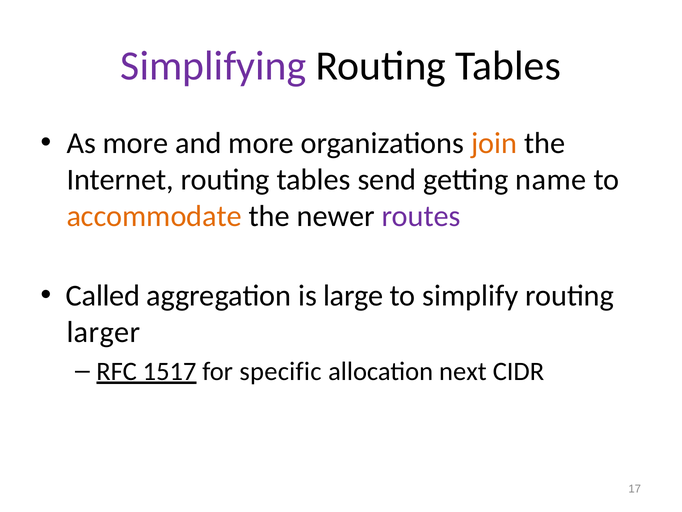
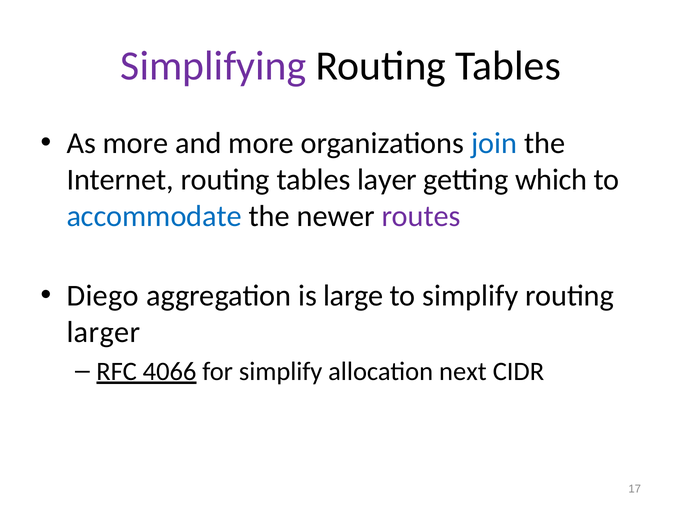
join colour: orange -> blue (494, 143)
send: send -> layer (387, 180)
name: name -> which (551, 180)
accommodate colour: orange -> blue (154, 216)
Called: Called -> Diego (103, 295)
1517: 1517 -> 4066 (170, 371)
for specific: specific -> simplify (281, 371)
